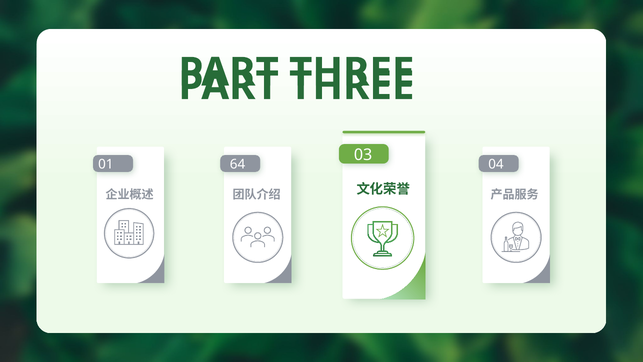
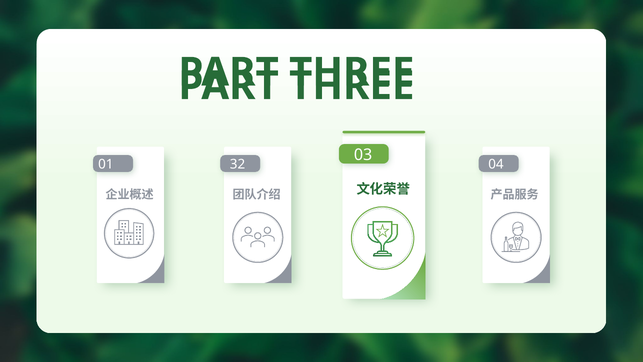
64: 64 -> 32 (238, 164)
